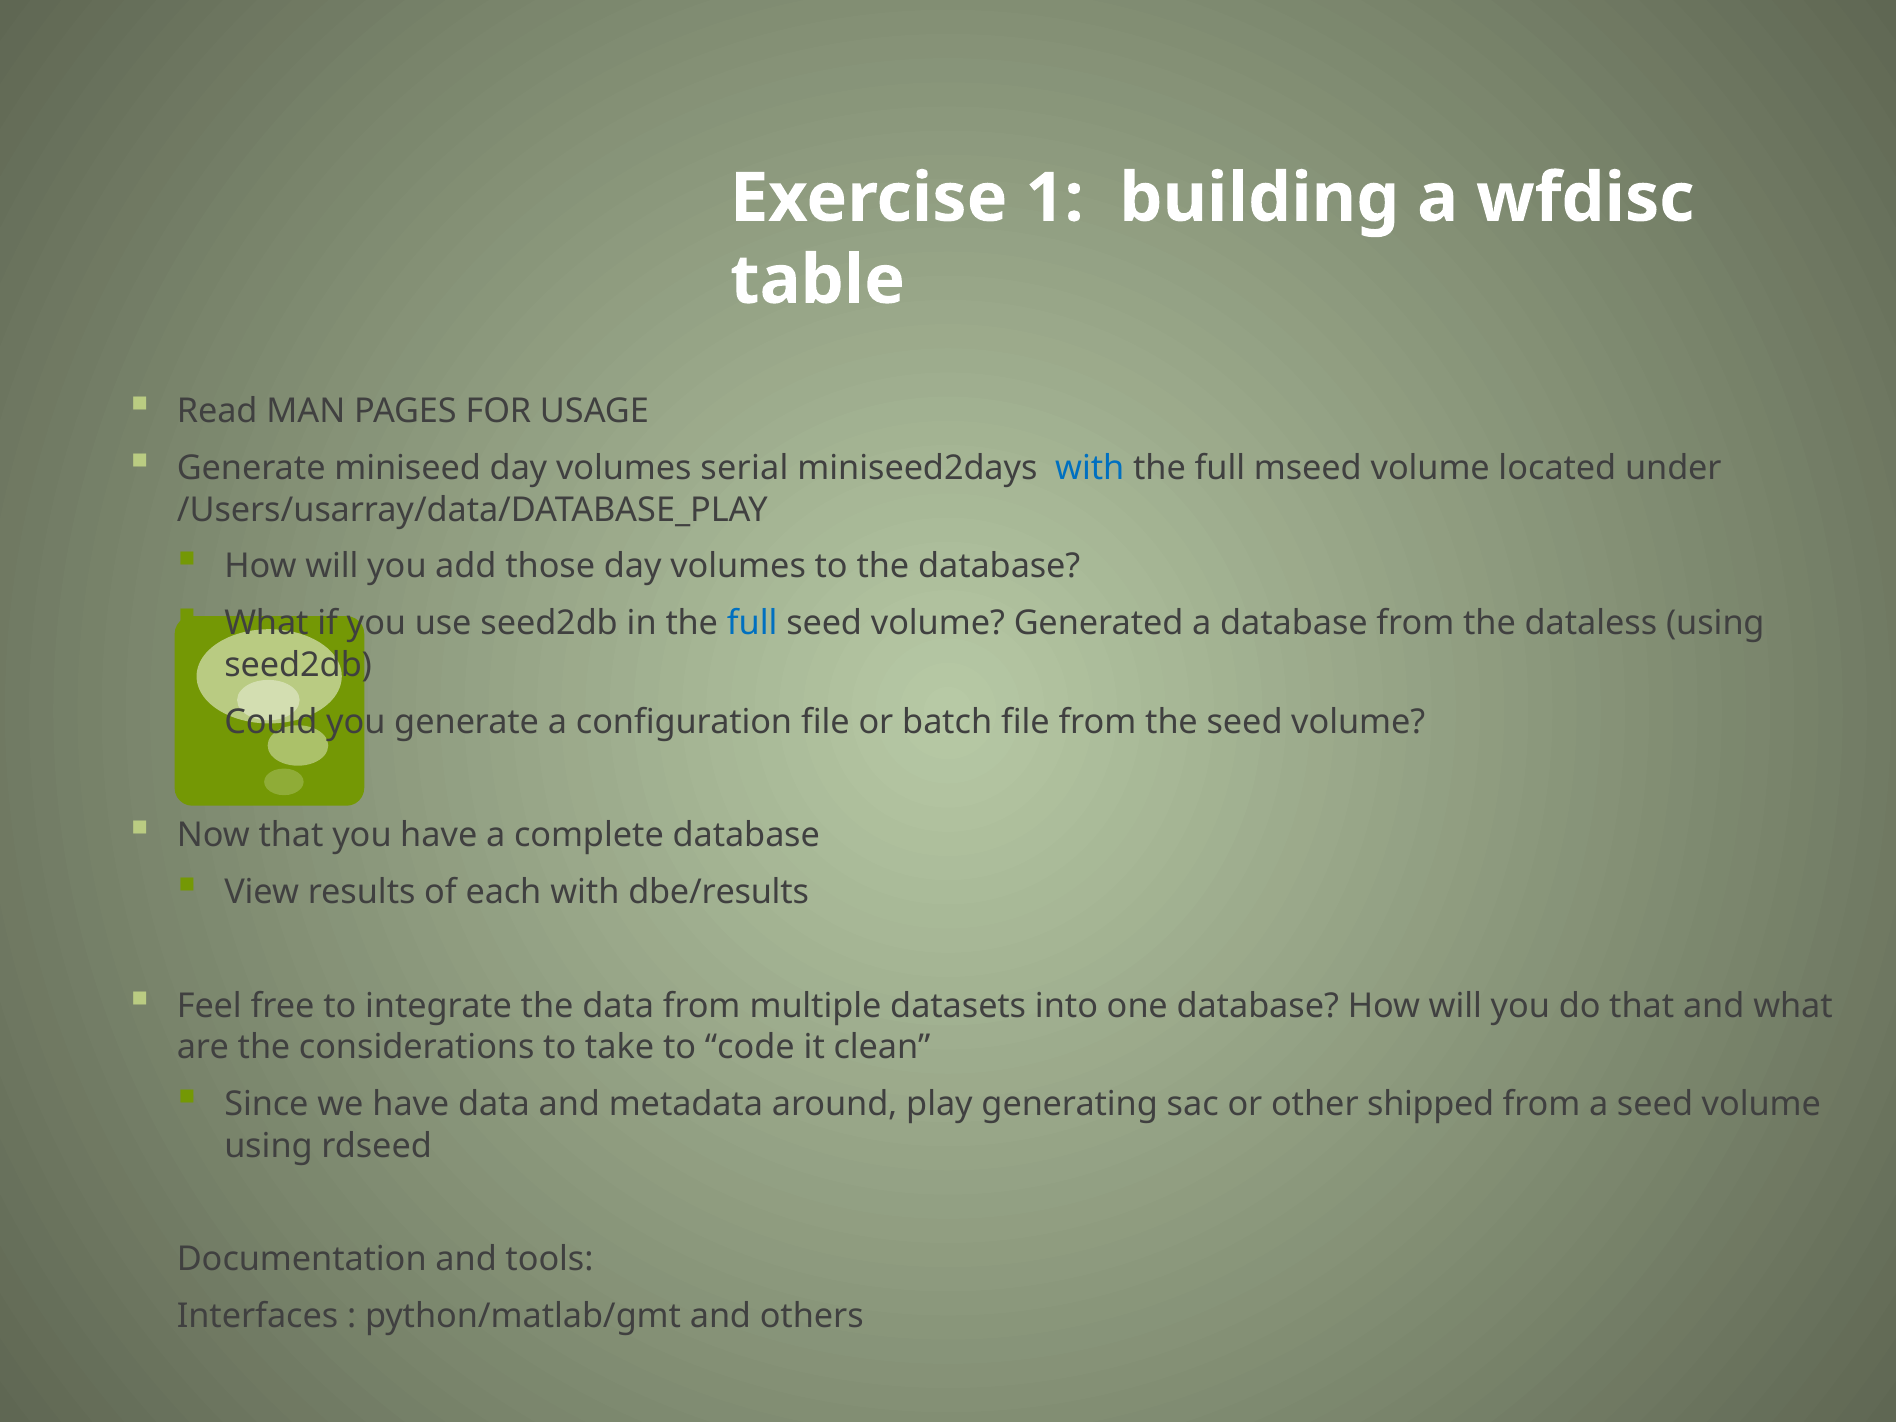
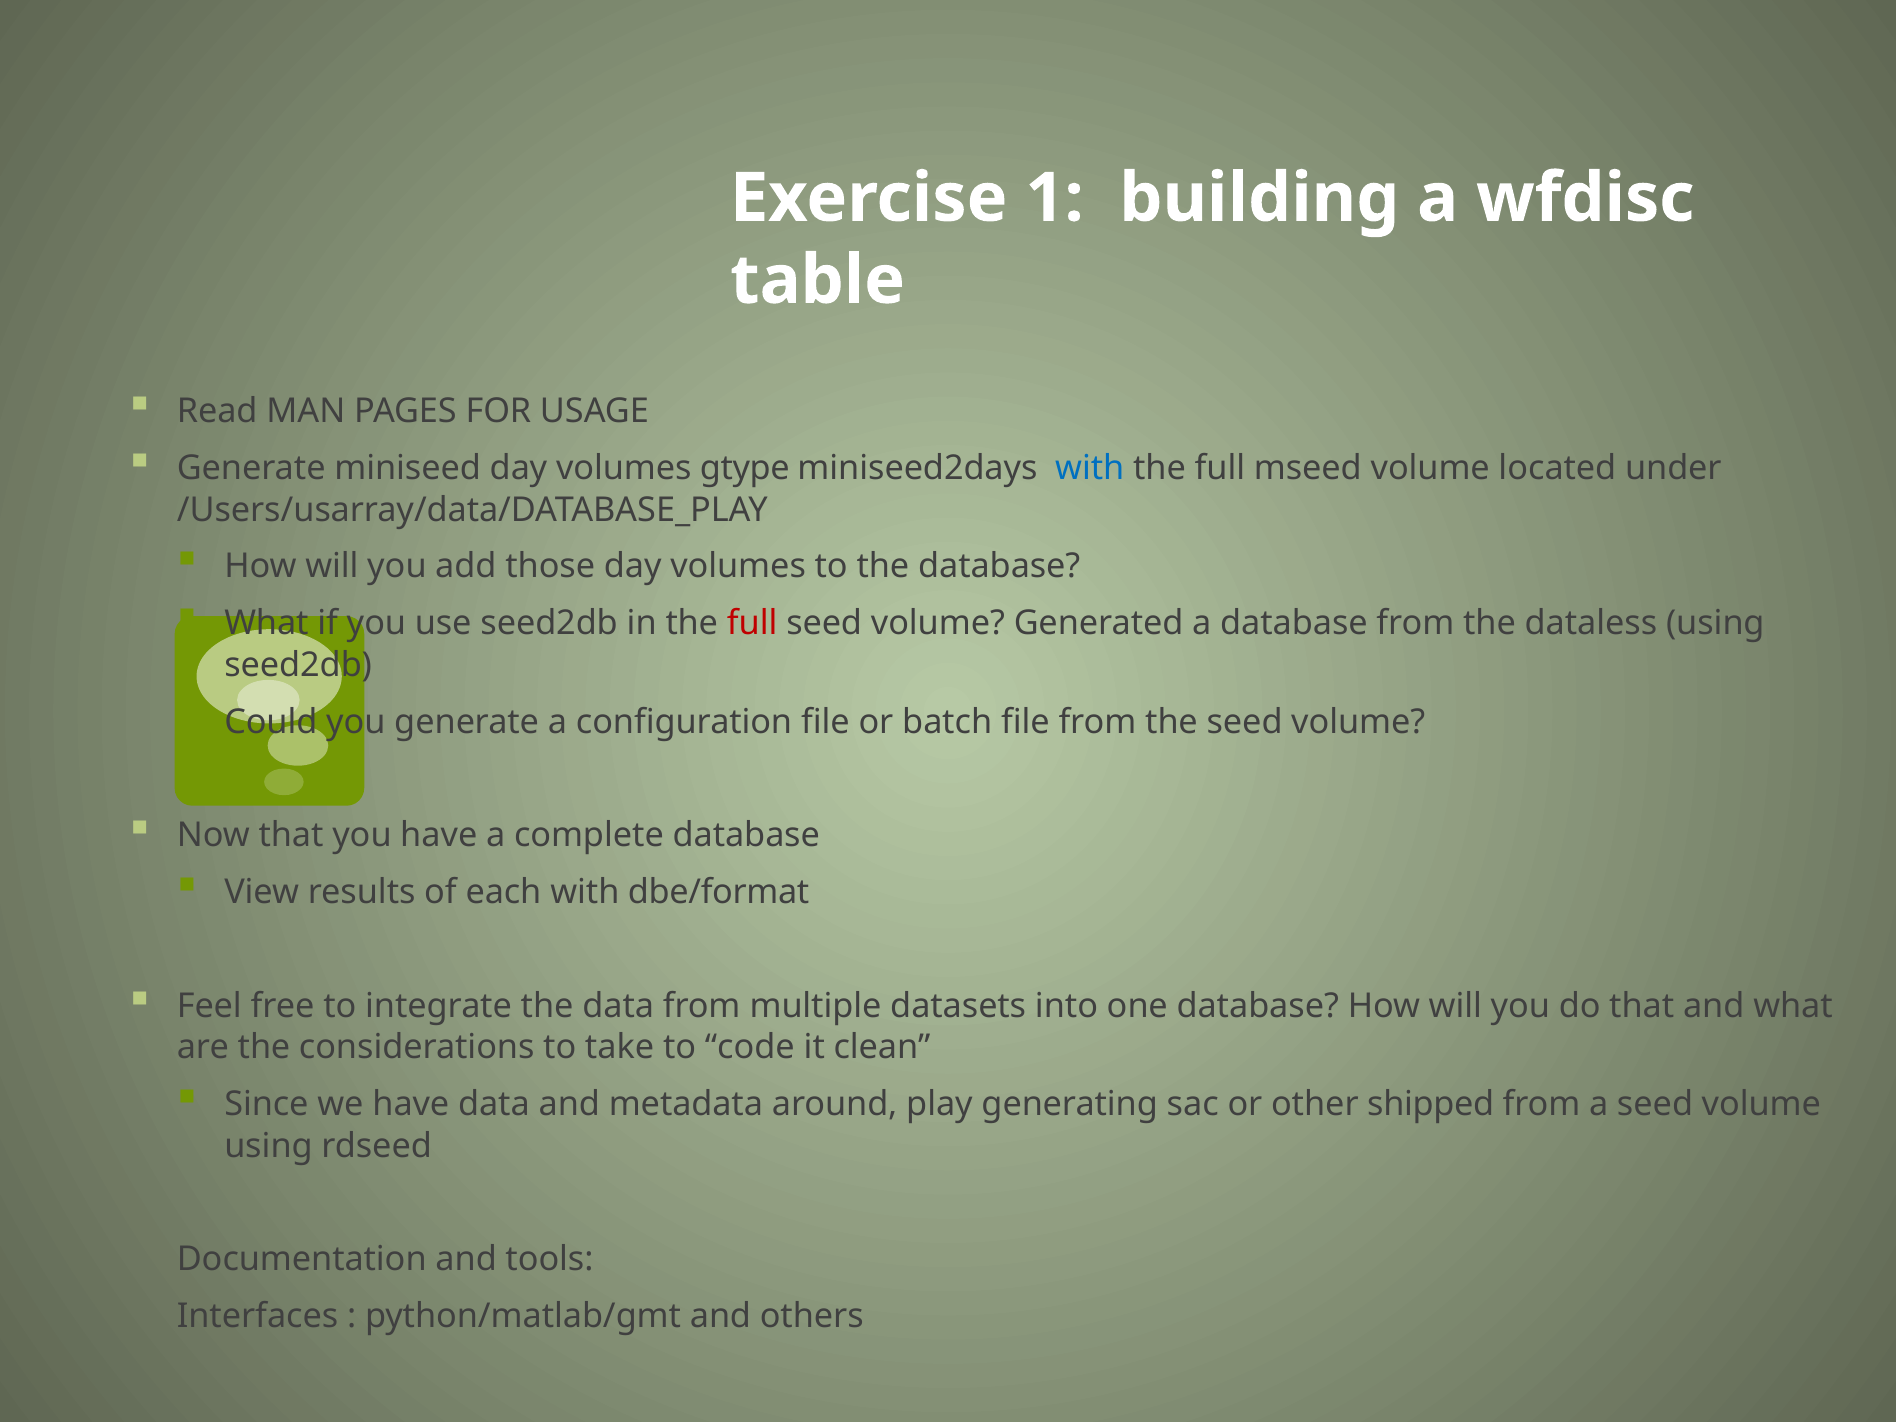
serial: serial -> gtype (745, 469)
full colour: blue -> red (752, 624)
dbe/results: dbe/results -> dbe/format (719, 893)
